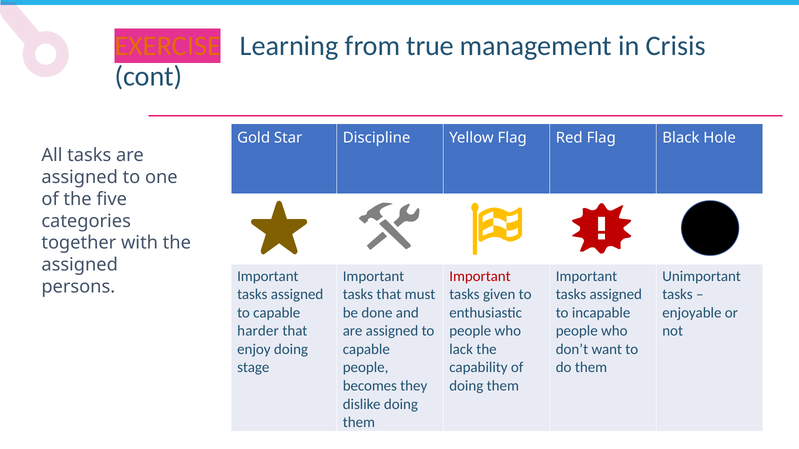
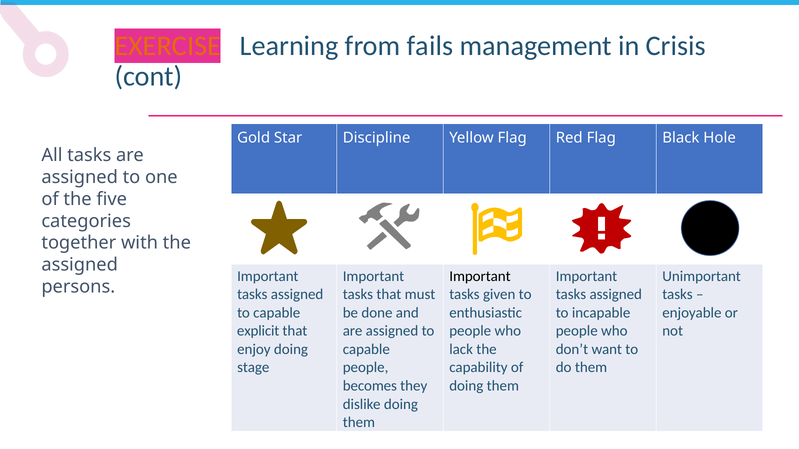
true: true -> fails (430, 46)
Important colour: red -> black (480, 276)
harder: harder -> explicit (258, 331)
